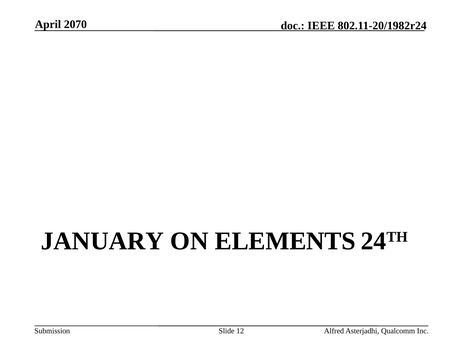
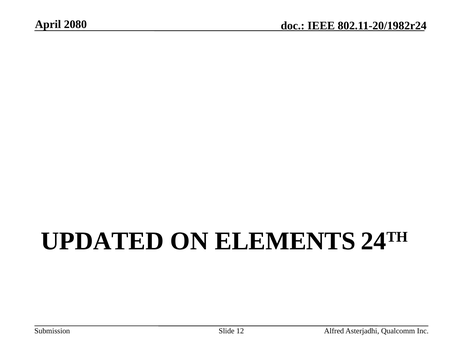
2070: 2070 -> 2080 (75, 24)
JANUARY: JANUARY -> UPDATED (102, 241)
